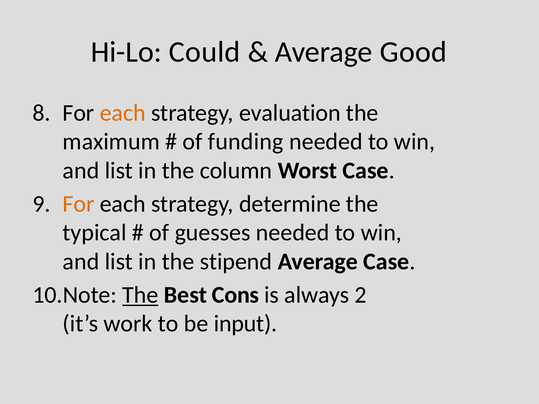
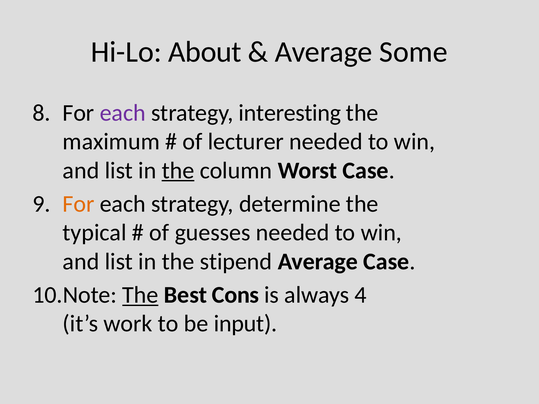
Could: Could -> About (205, 52)
Good: Good -> Some (414, 52)
each colour: orange -> purple (123, 113)
evaluation: evaluation -> interesting (290, 113)
funding: funding -> lecturer (246, 142)
the underline: none -> present (178, 171)
2: 2 -> 4 (361, 295)
